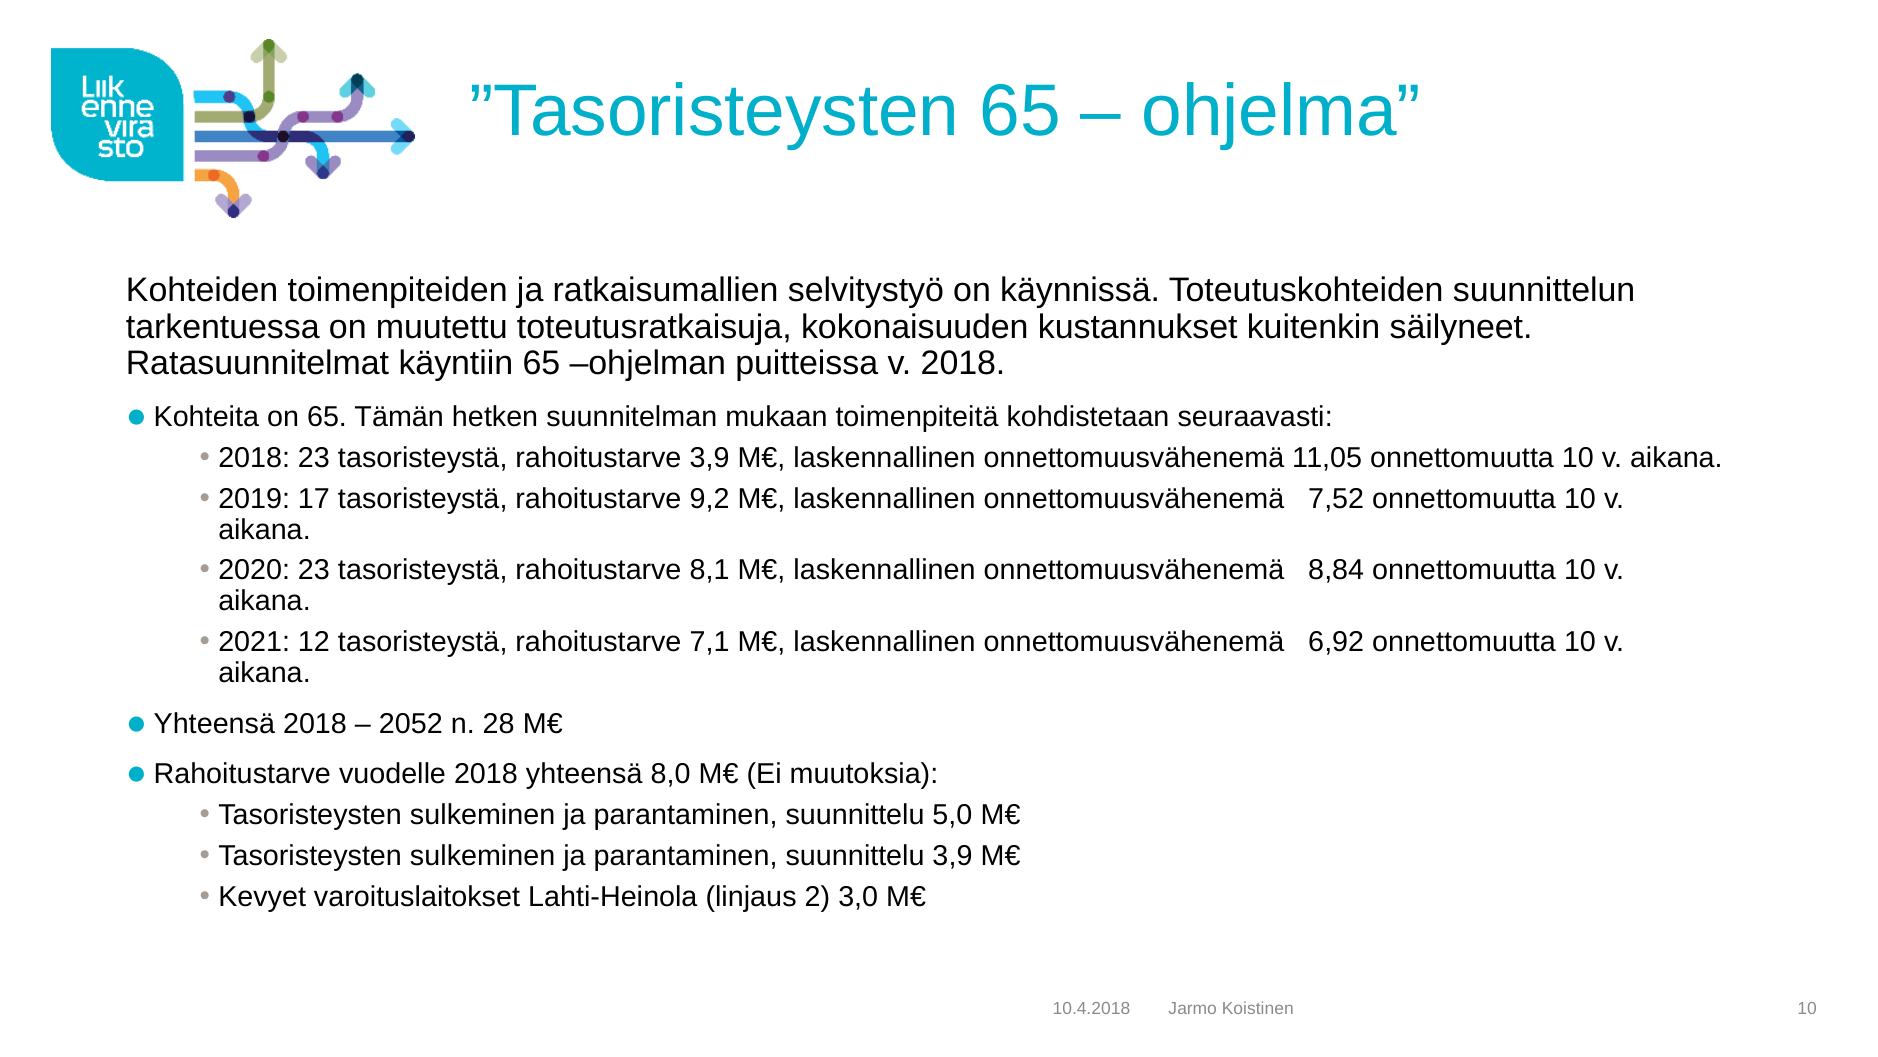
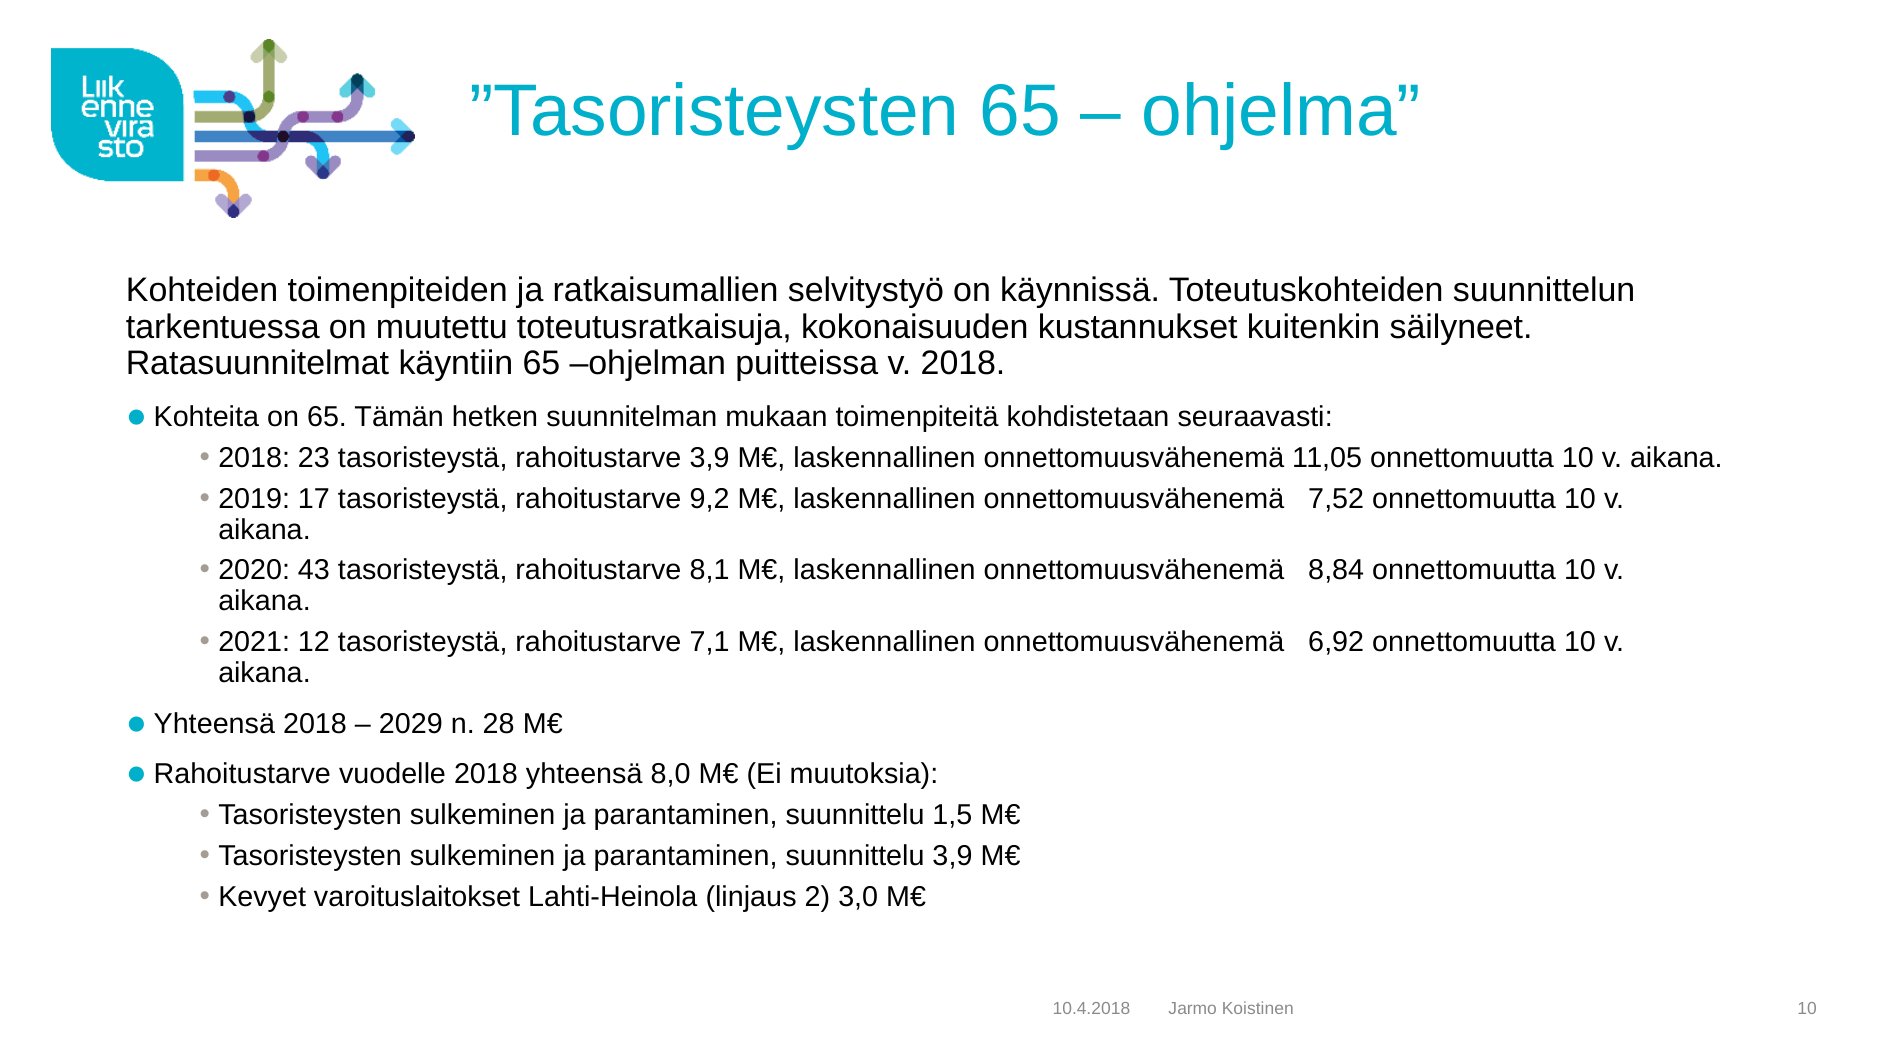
2020 23: 23 -> 43 (314, 570)
2052: 2052 -> 2029 (411, 723)
5,0: 5,0 -> 1,5 (952, 815)
